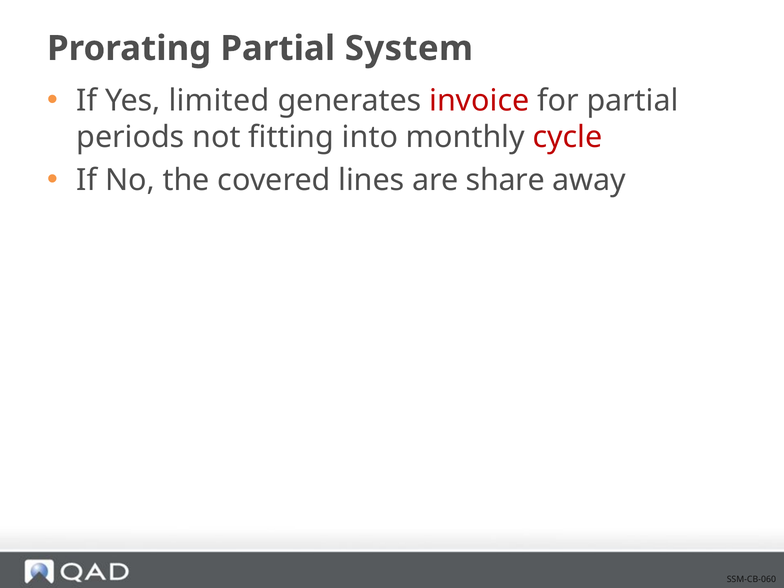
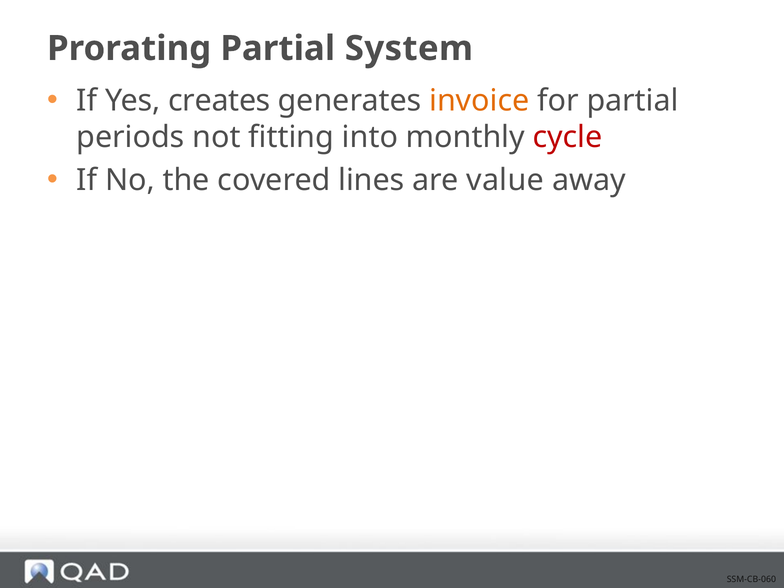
limited: limited -> creates (219, 101)
invoice colour: red -> orange (479, 101)
share: share -> value (505, 180)
